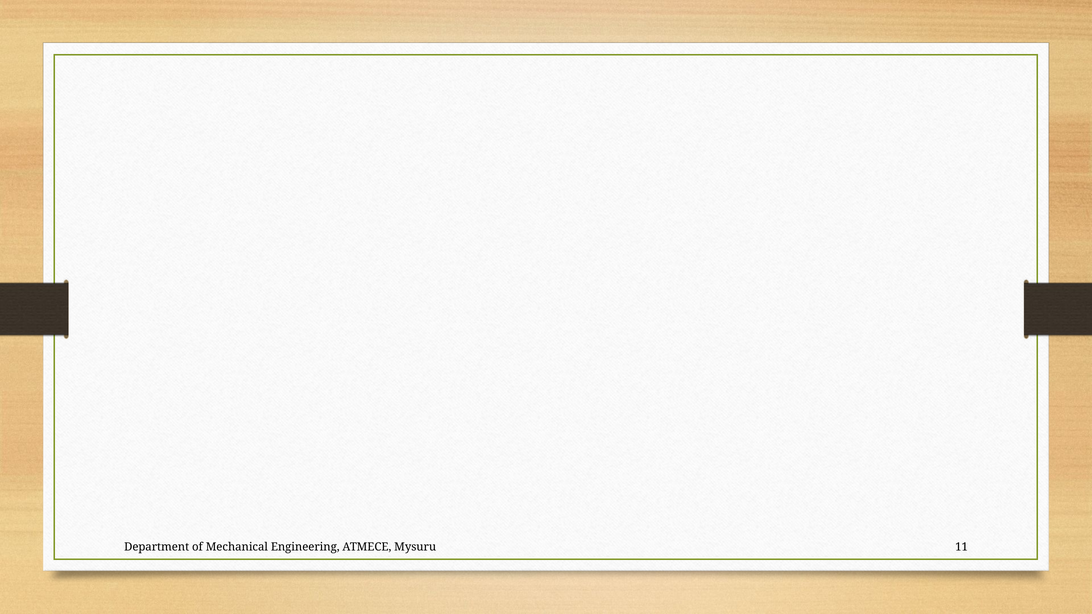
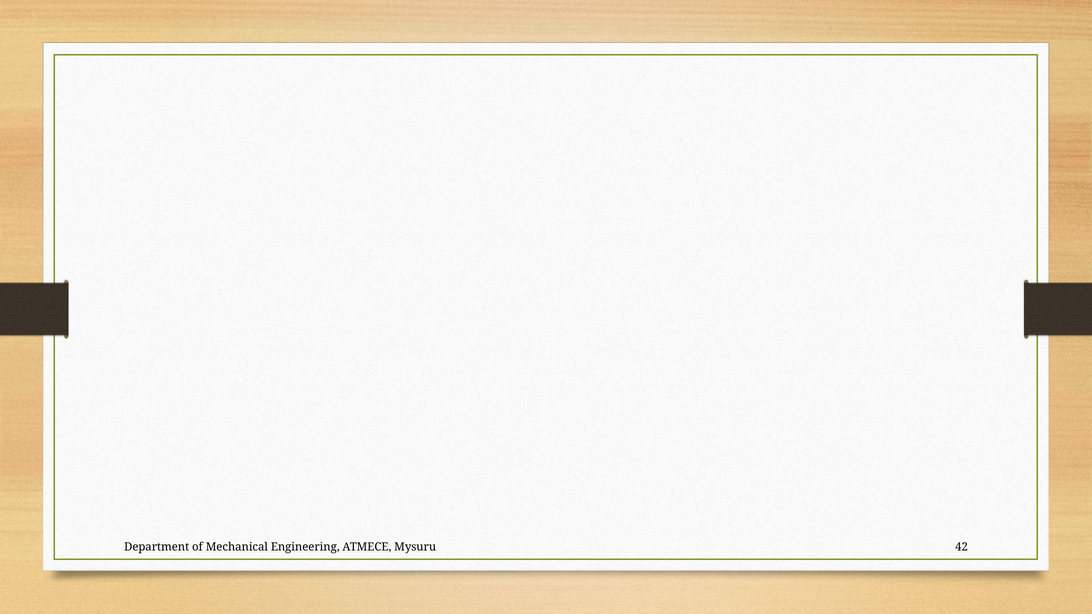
11: 11 -> 42 (962, 547)
